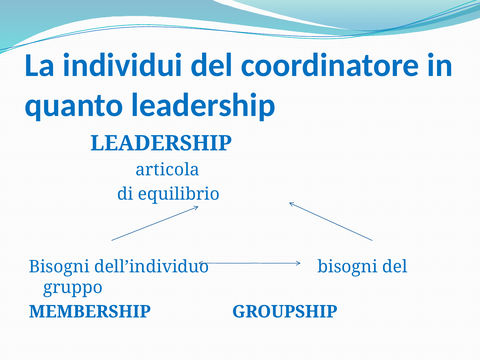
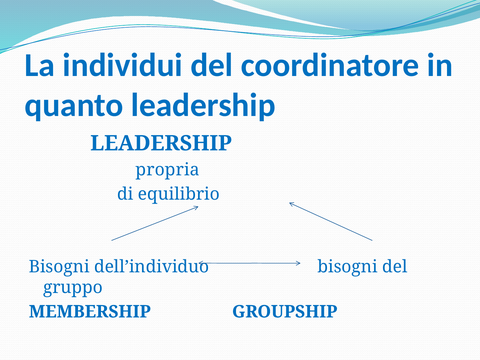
articola: articola -> propria (168, 170)
